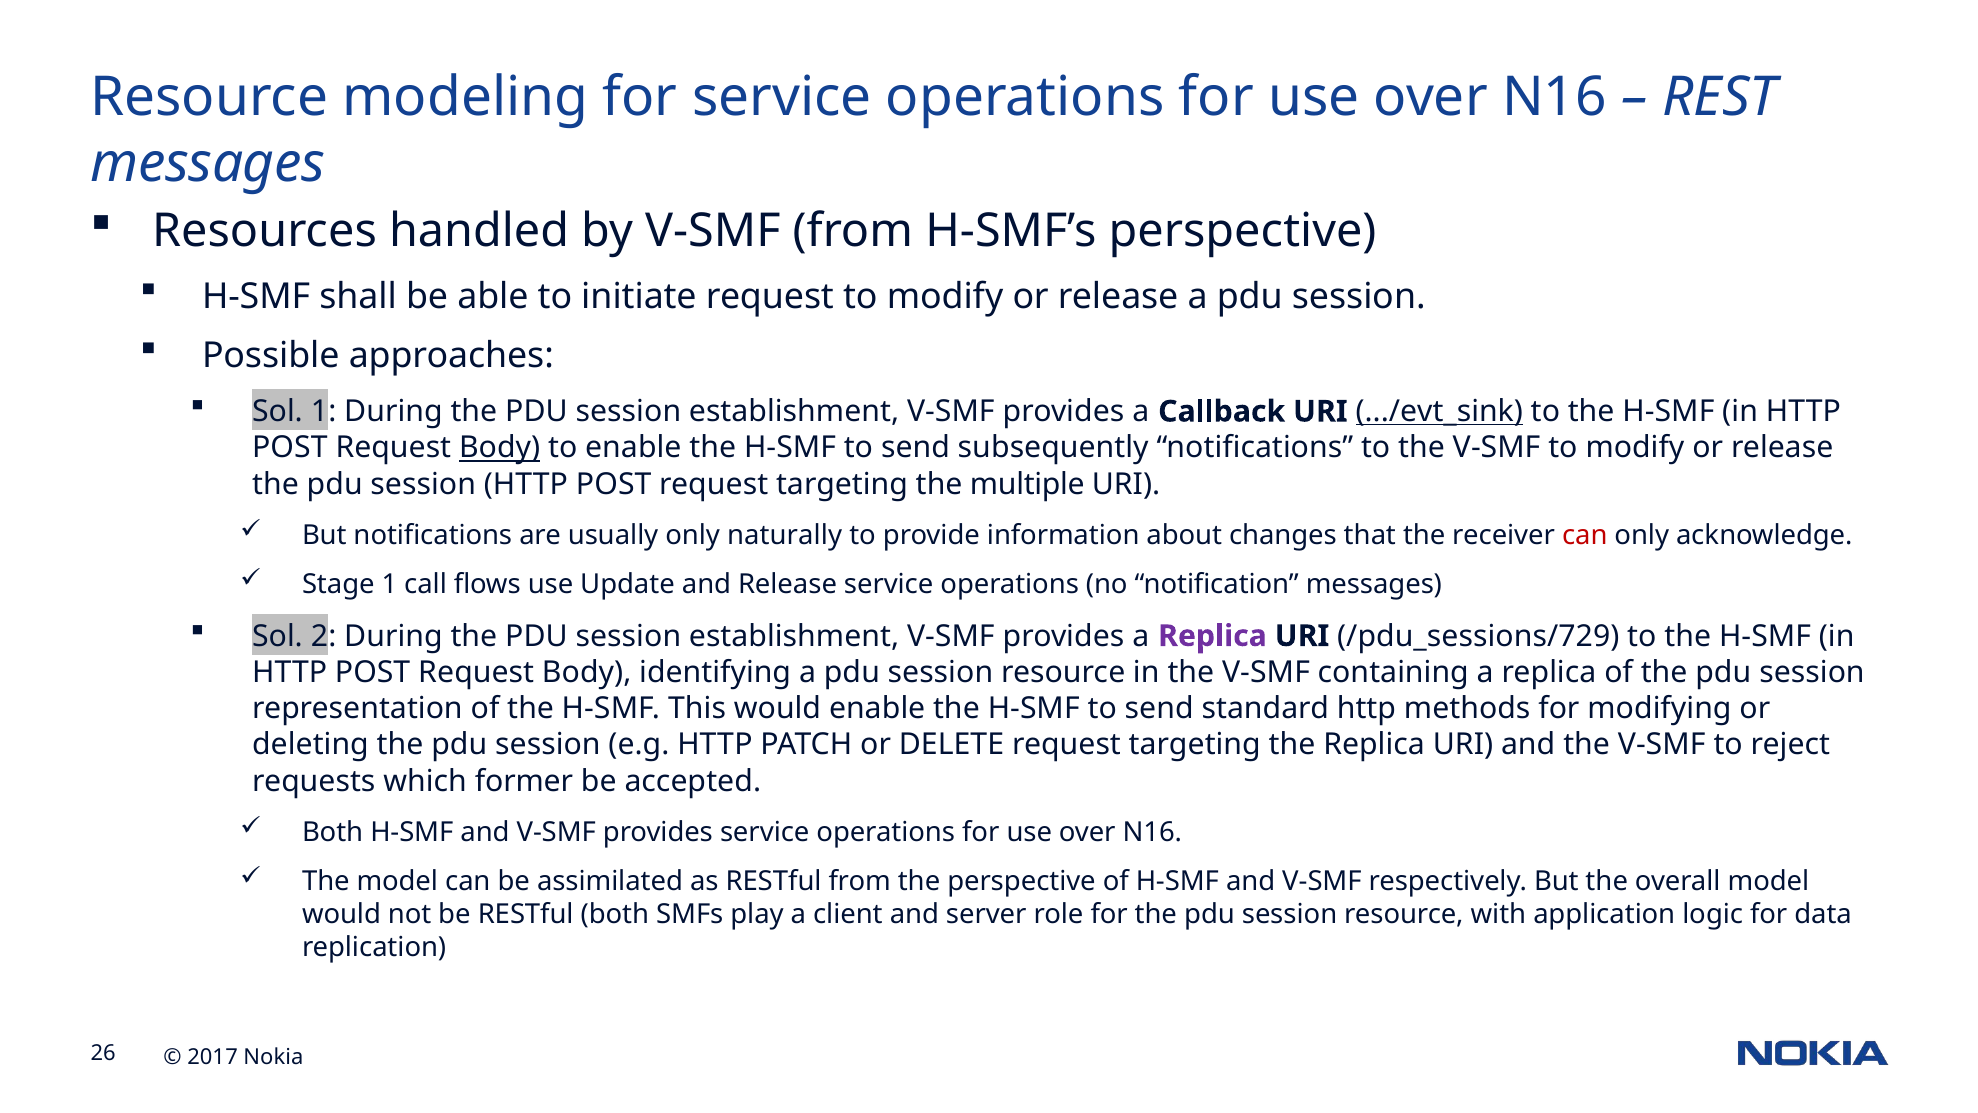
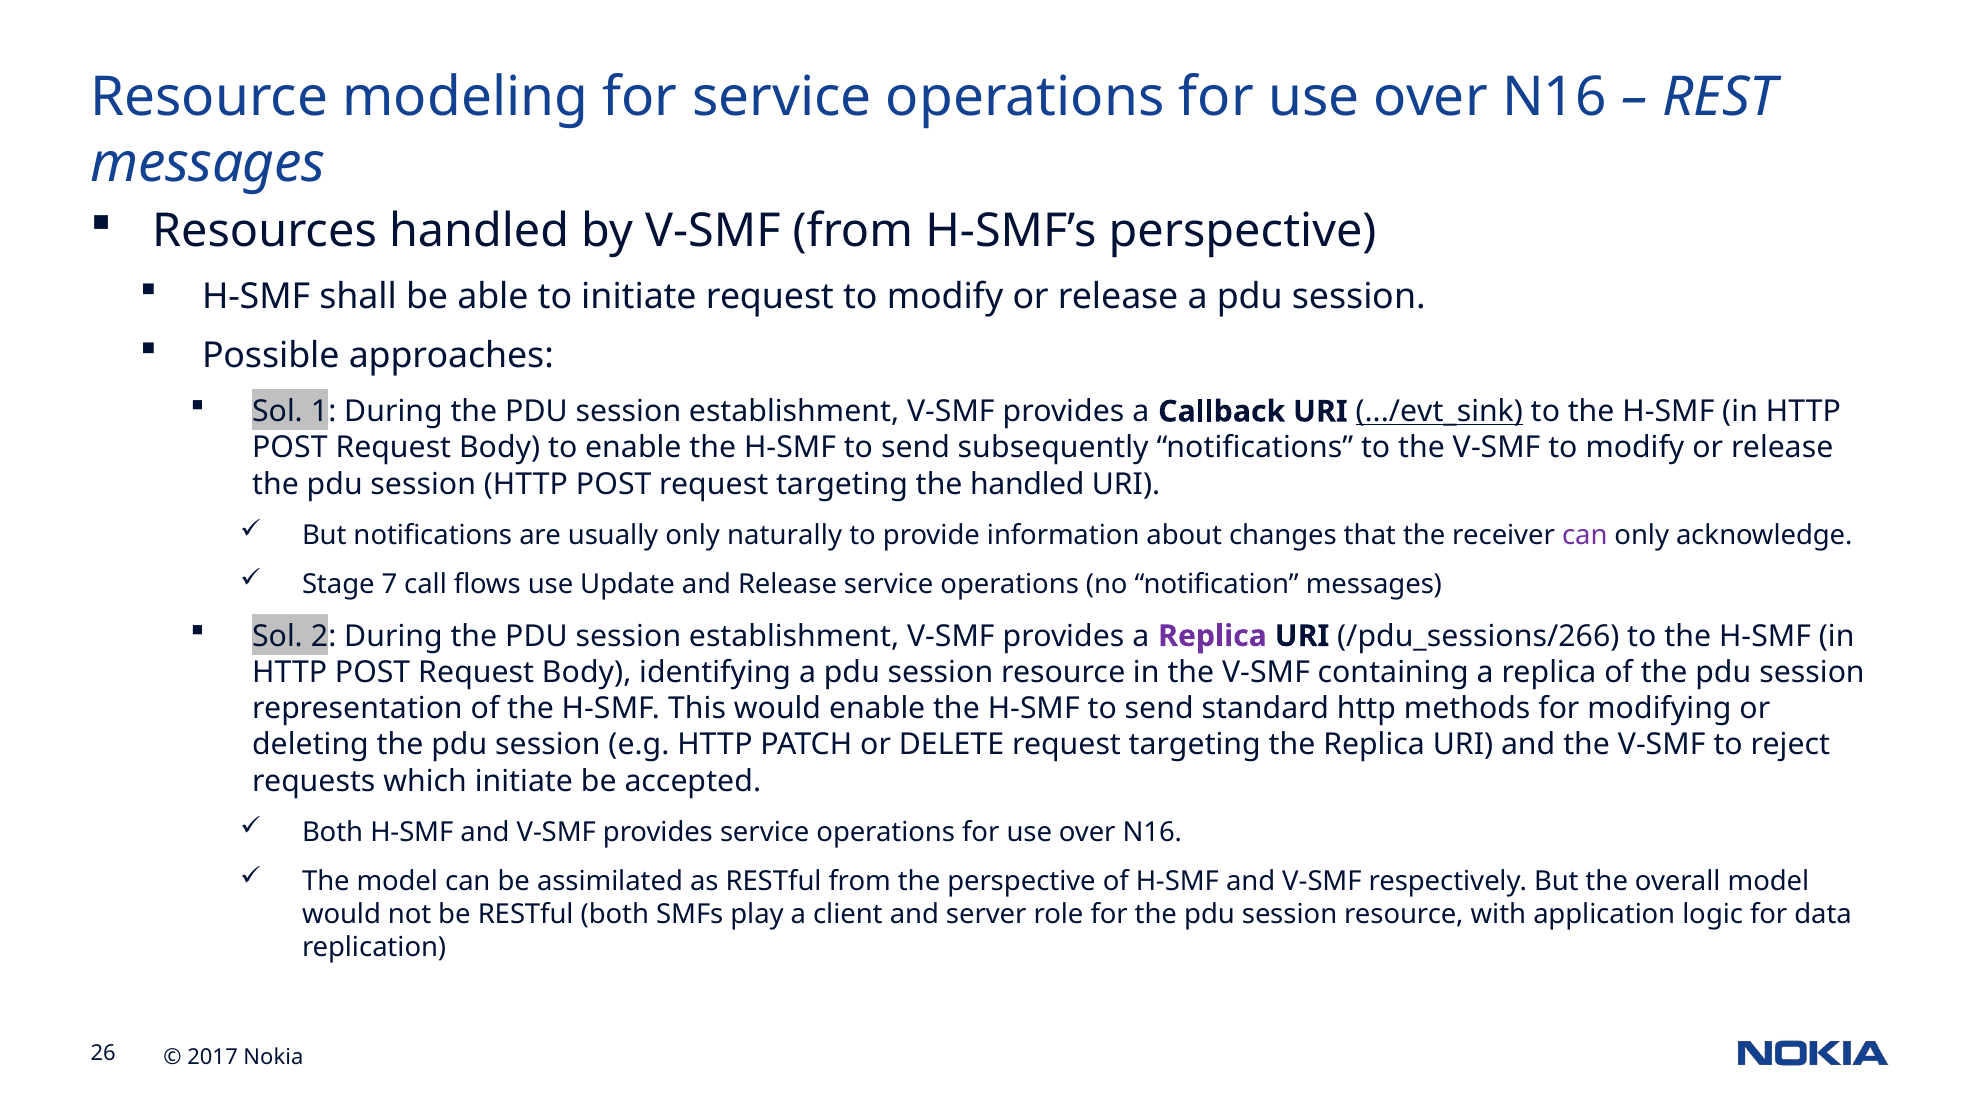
Body underline: present -> none (500, 448)
the multiple: multiple -> handled (1027, 484)
can colour: red -> purple (1585, 535)
Stage 1: 1 -> 7 (389, 584)
/pdu_sessions/729: /pdu_sessions/729 -> /pdu_sessions/266 (1478, 636)
which former: former -> initiate (524, 781)
